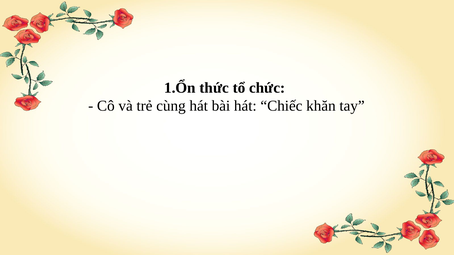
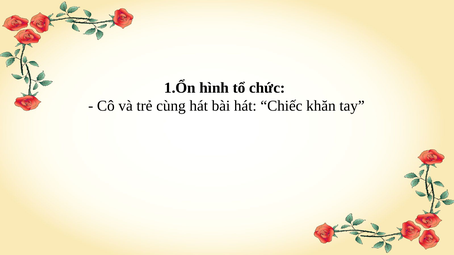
thức: thức -> hình (214, 88)
